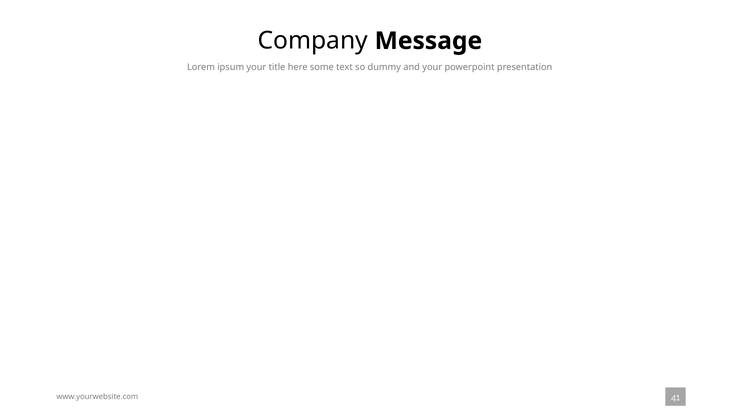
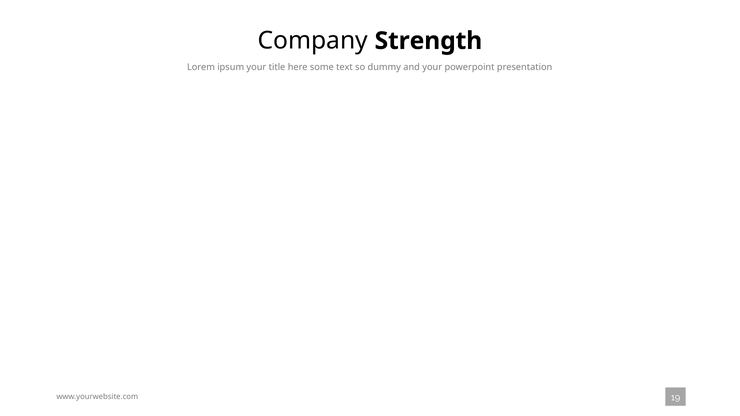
Message: Message -> Strength (428, 41)
41: 41 -> 19 (676, 398)
